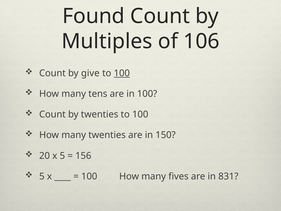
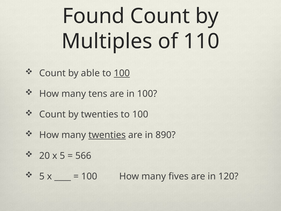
106: 106 -> 110 (201, 41)
give: give -> able (90, 73)
twenties underline: none -> present (107, 135)
150: 150 -> 890 (166, 135)
156: 156 -> 566 (83, 156)
831: 831 -> 120 (228, 176)
